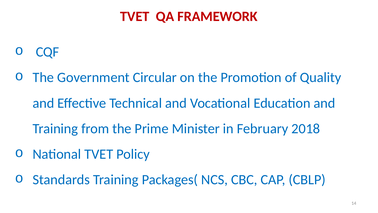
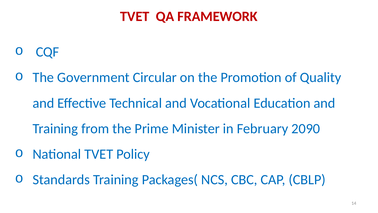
2018: 2018 -> 2090 (306, 128)
